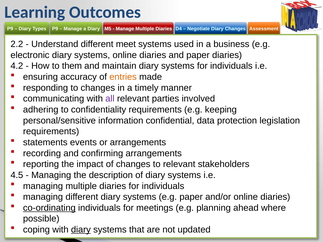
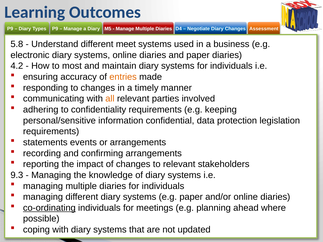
2.2: 2.2 -> 5.8 (17, 44)
them: them -> most (72, 66)
all colour: purple -> orange (110, 99)
4.5: 4.5 -> 9.3 (17, 175)
description: description -> knowledge (111, 175)
diary underline: present -> none (81, 230)
